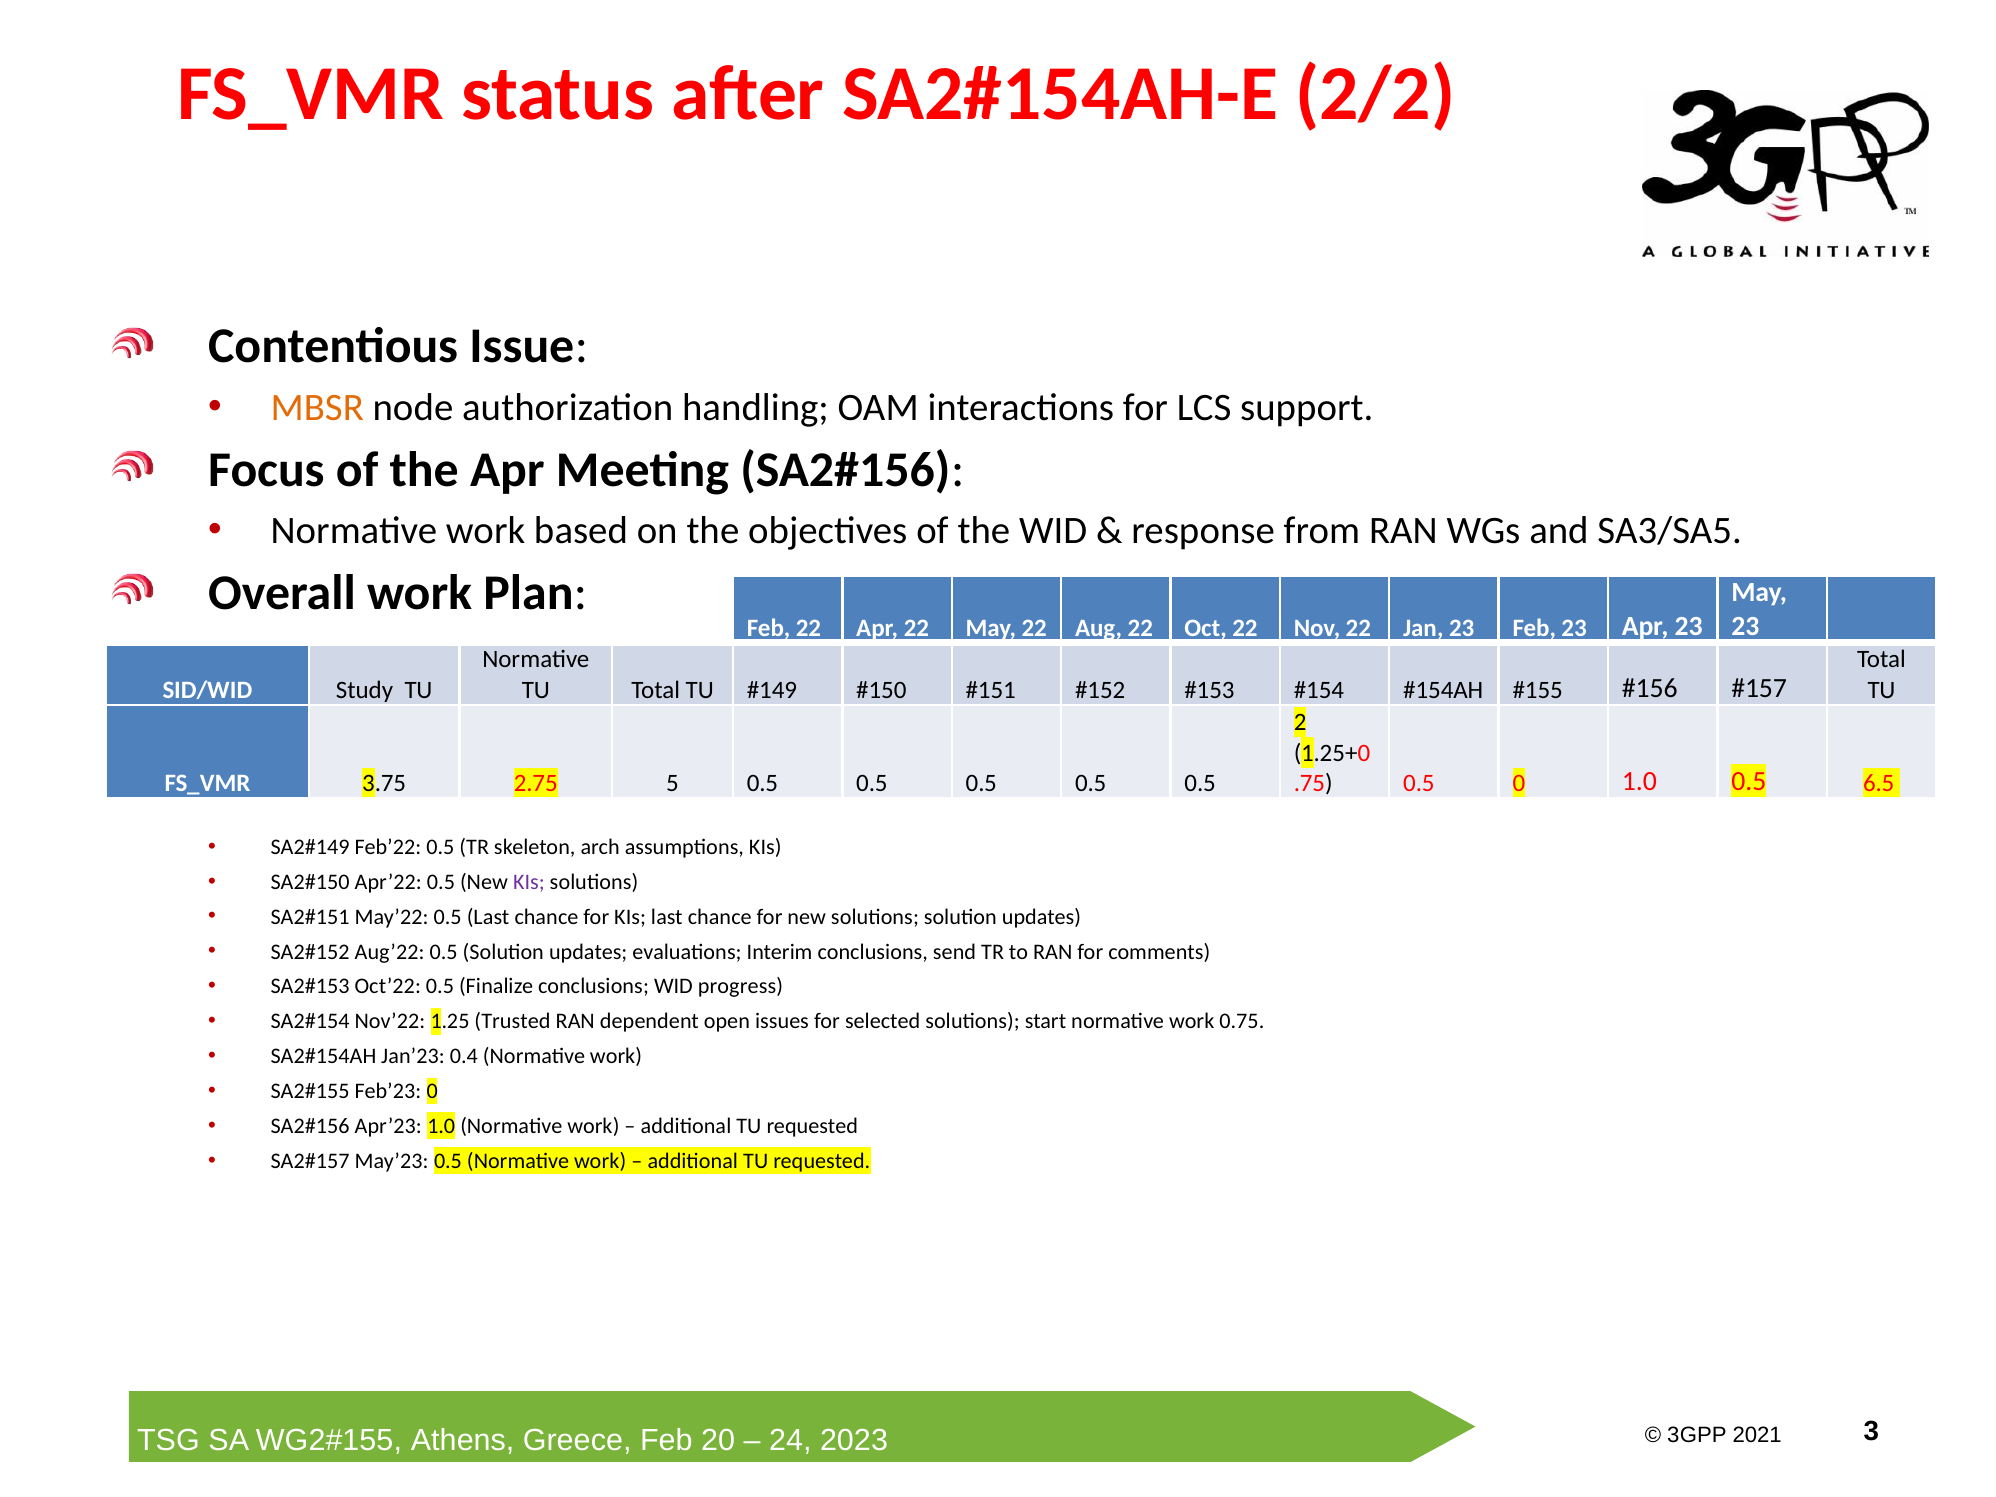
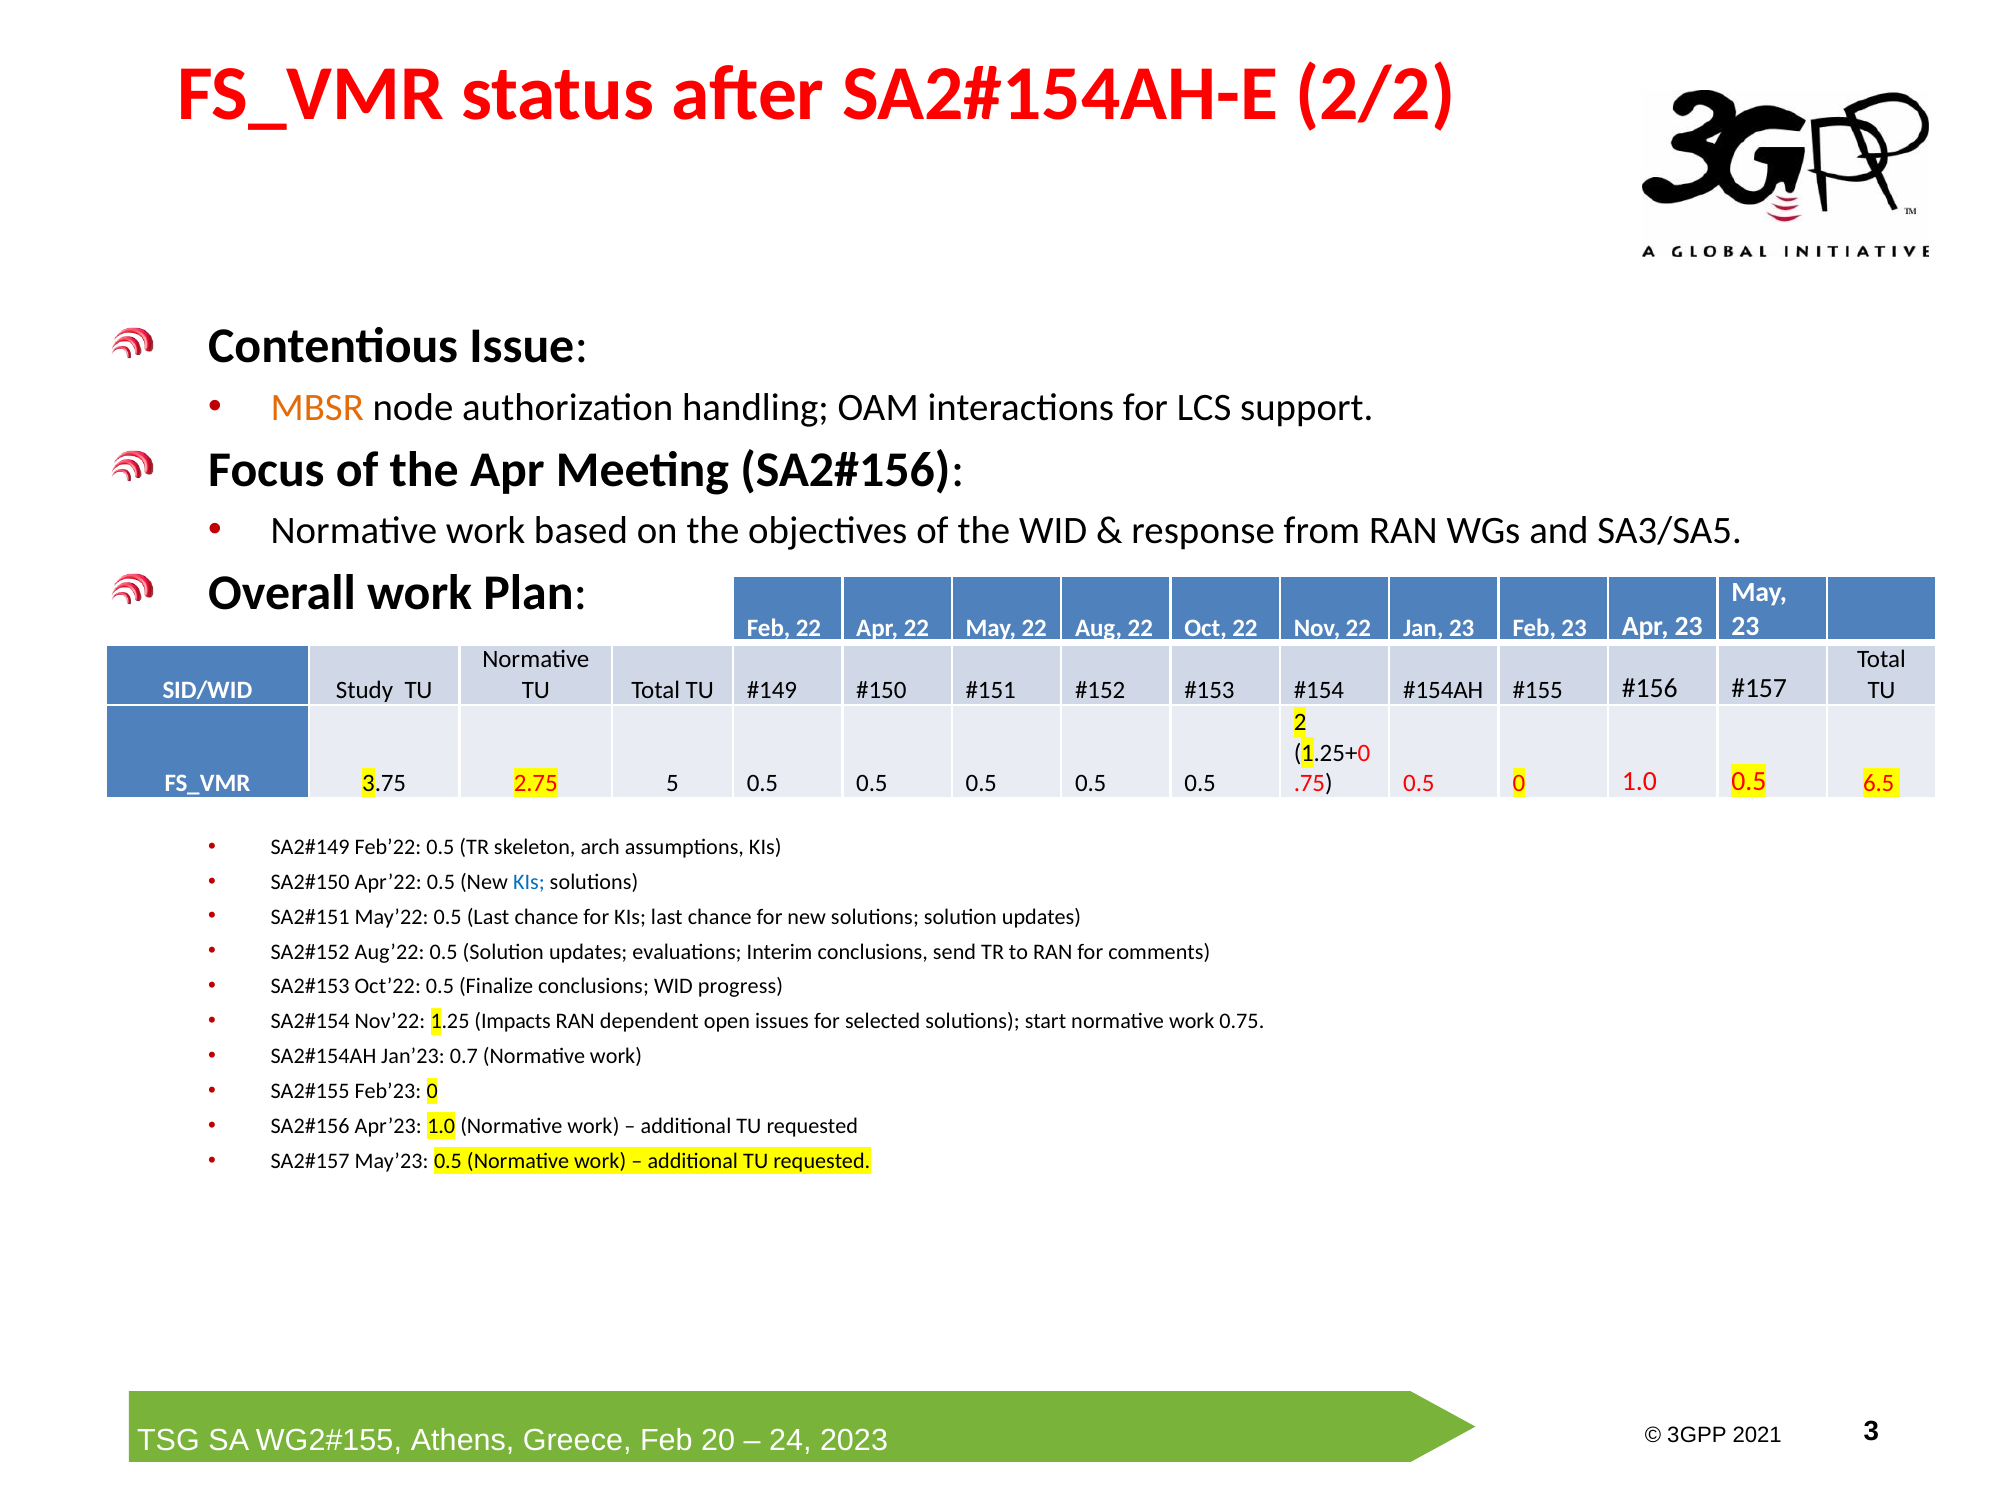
KIs colour: purple -> blue (529, 882)
Trusted: Trusted -> Impacts (513, 1021)
0.4: 0.4 -> 0.7 (464, 1056)
